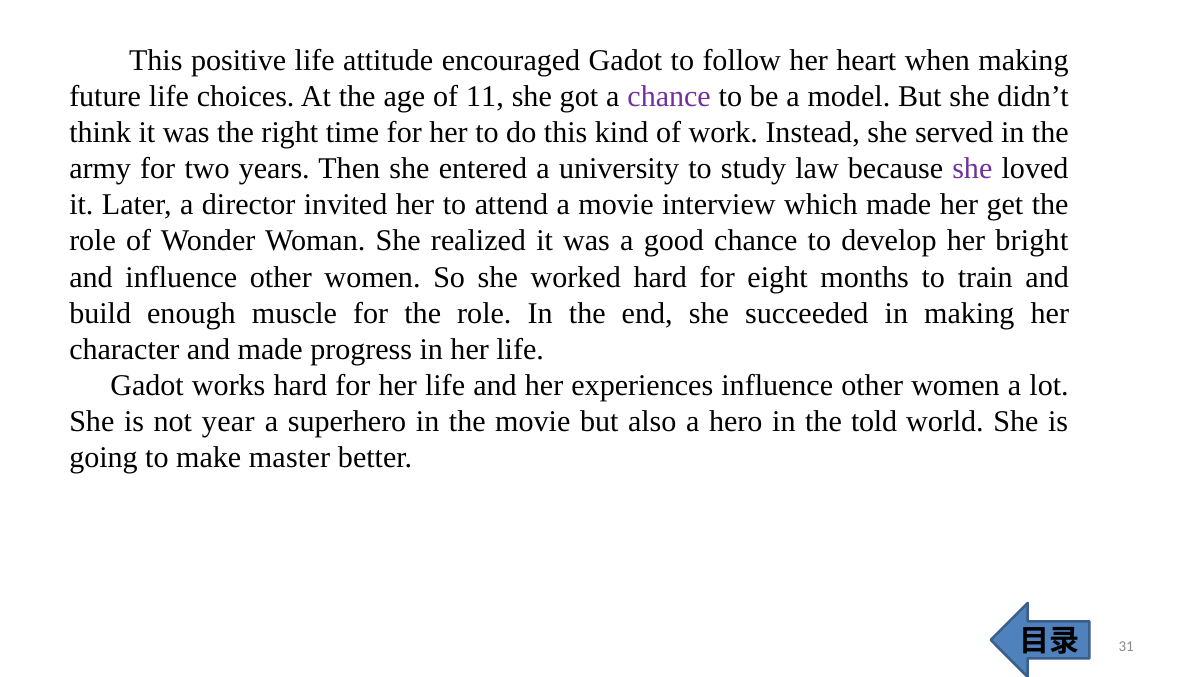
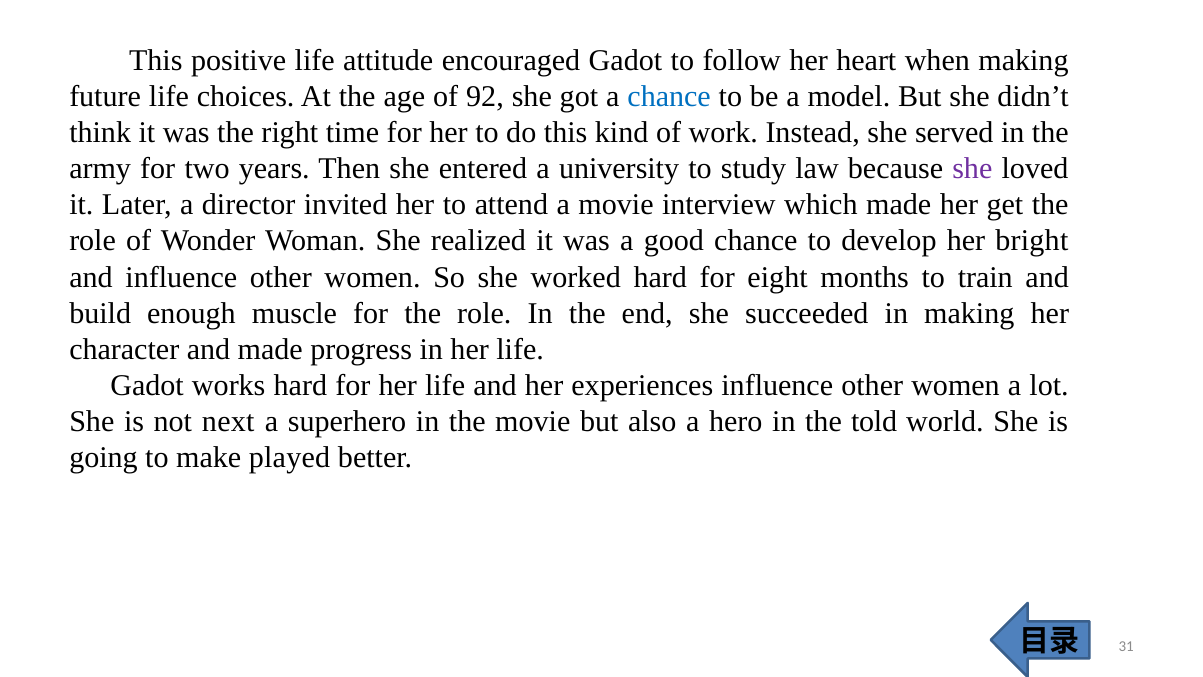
11: 11 -> 92 (485, 97)
chance colour: purple -> blue (669, 97)
year: year -> next (228, 421)
master: master -> played (290, 457)
